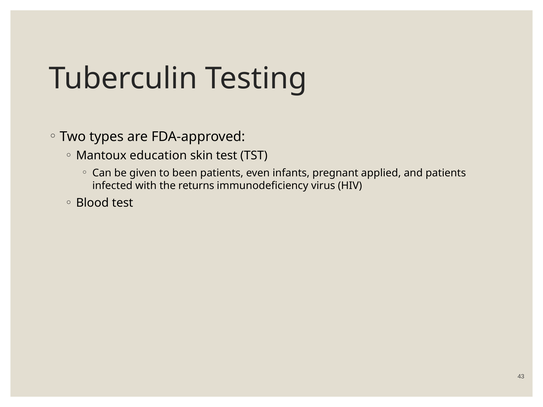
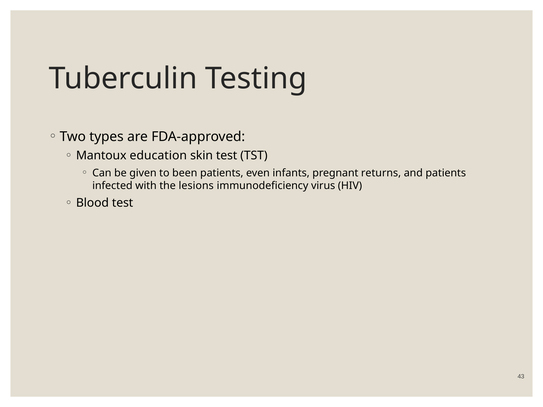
applied: applied -> returns (381, 173)
returns: returns -> lesions (196, 186)
